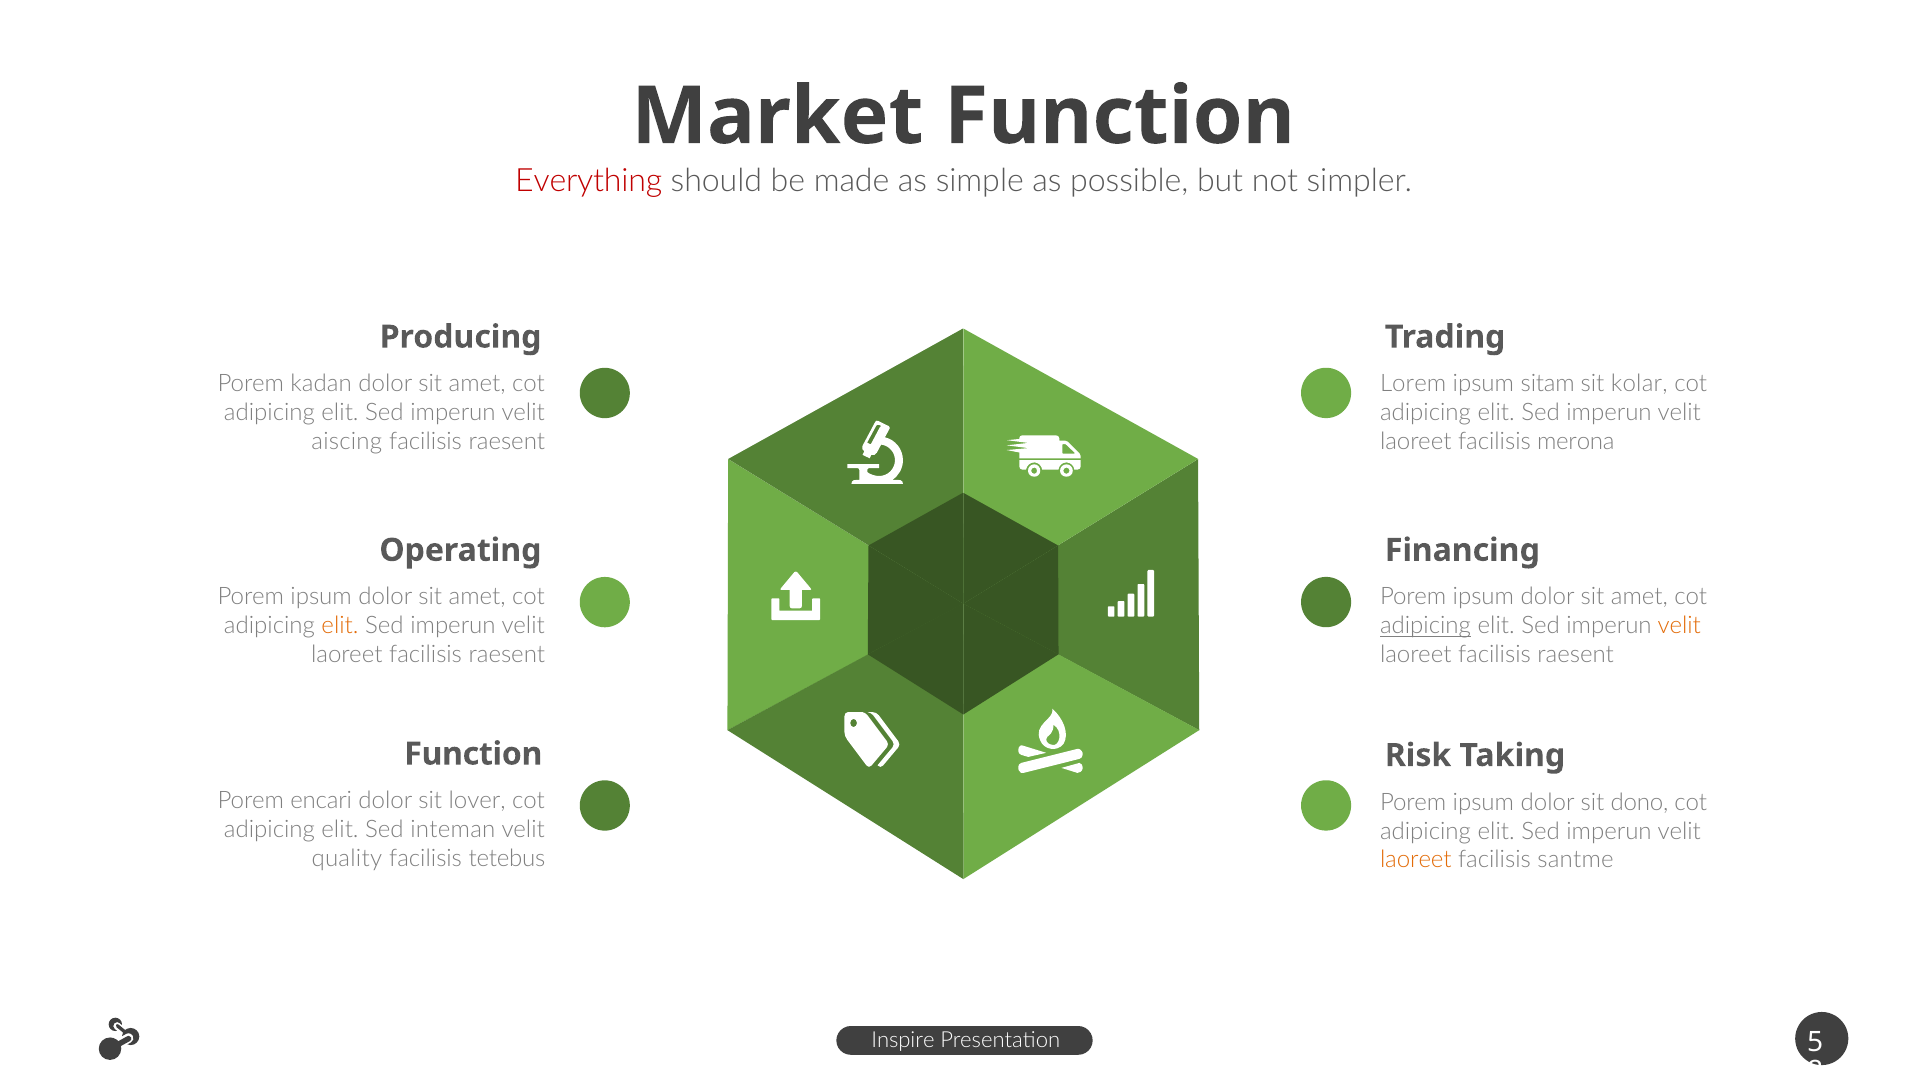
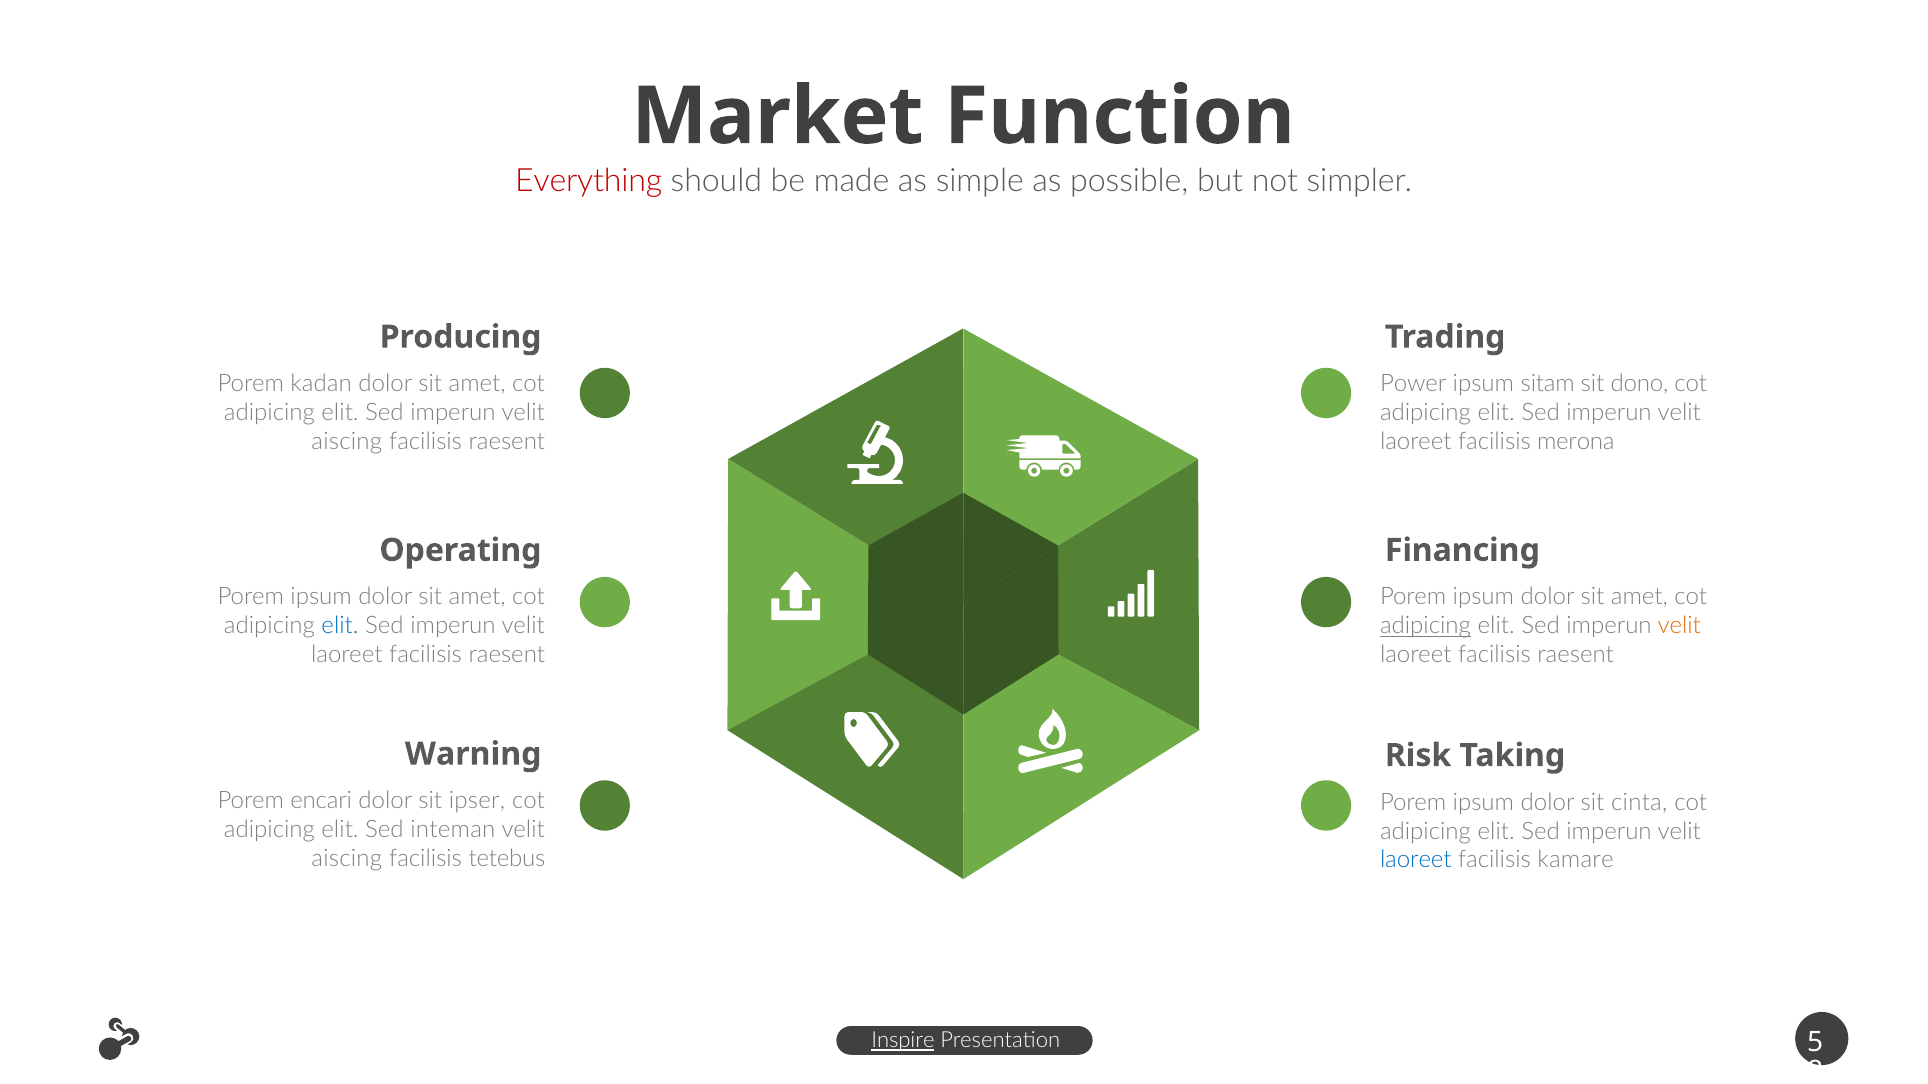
Lorem: Lorem -> Power (1413, 384)
kolar: kolar -> dono (1640, 384)
elit colour: orange -> blue (340, 626)
Function: Function -> Warning (473, 754)
lover: lover -> ipser (477, 801)
dono: dono -> cinta (1639, 803)
quality: quality -> aiscing (347, 859)
laoreet colour: orange -> blue (1416, 860)
santme: santme -> kamare (1576, 860)
Inspire underline: none -> present (903, 1041)
